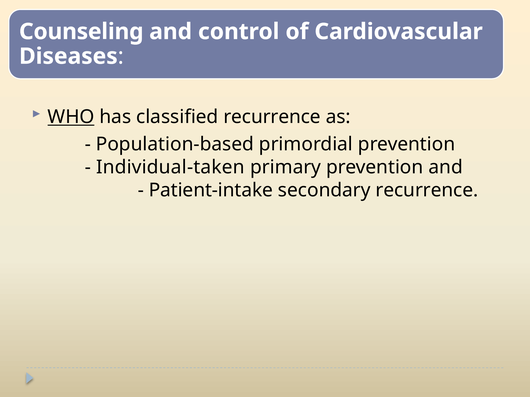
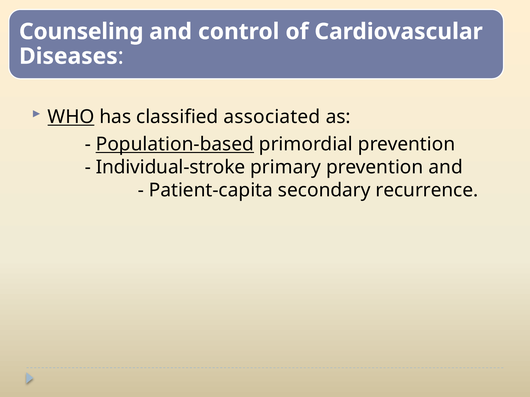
classified recurrence: recurrence -> associated (272, 117)
Population-based underline: none -> present (175, 144)
Individual-taken: Individual-taken -> Individual-stroke (171, 167)
Patient-intake: Patient-intake -> Patient-capita (211, 190)
